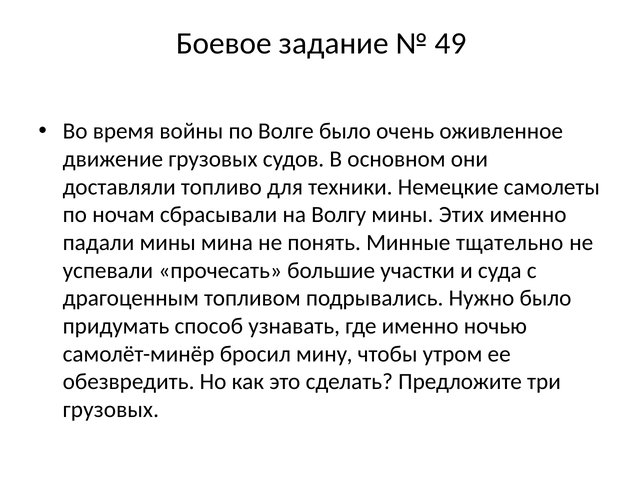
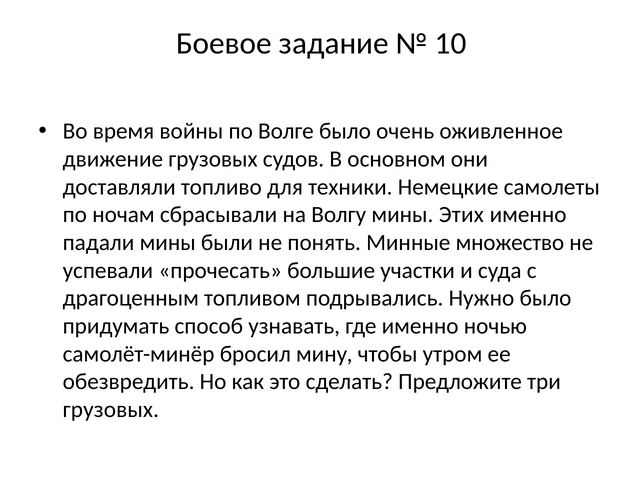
49: 49 -> 10 (451, 43)
мина: мина -> были (227, 243)
тщательно: тщательно -> множество (510, 243)
